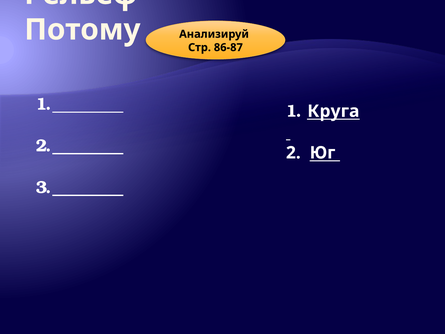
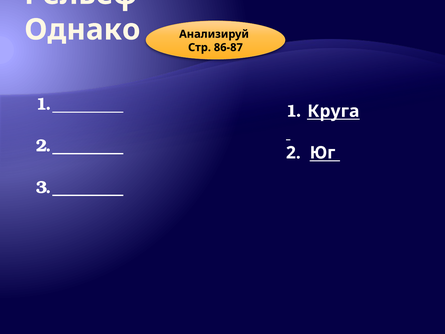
Потому: Потому -> Однако (82, 30)
